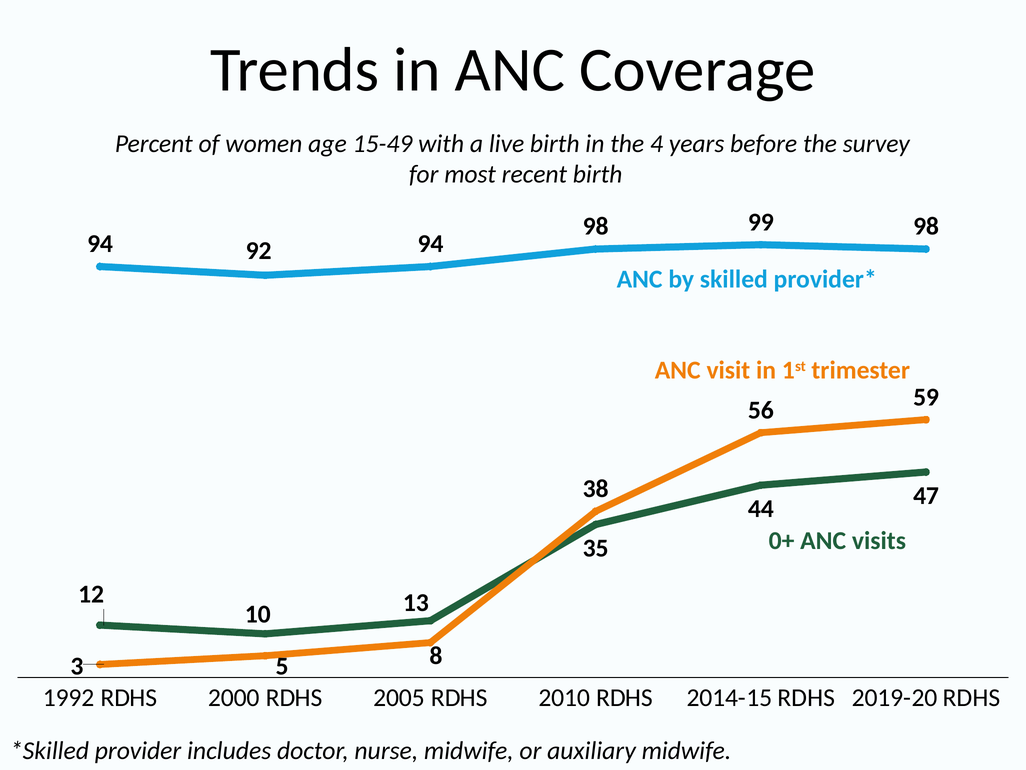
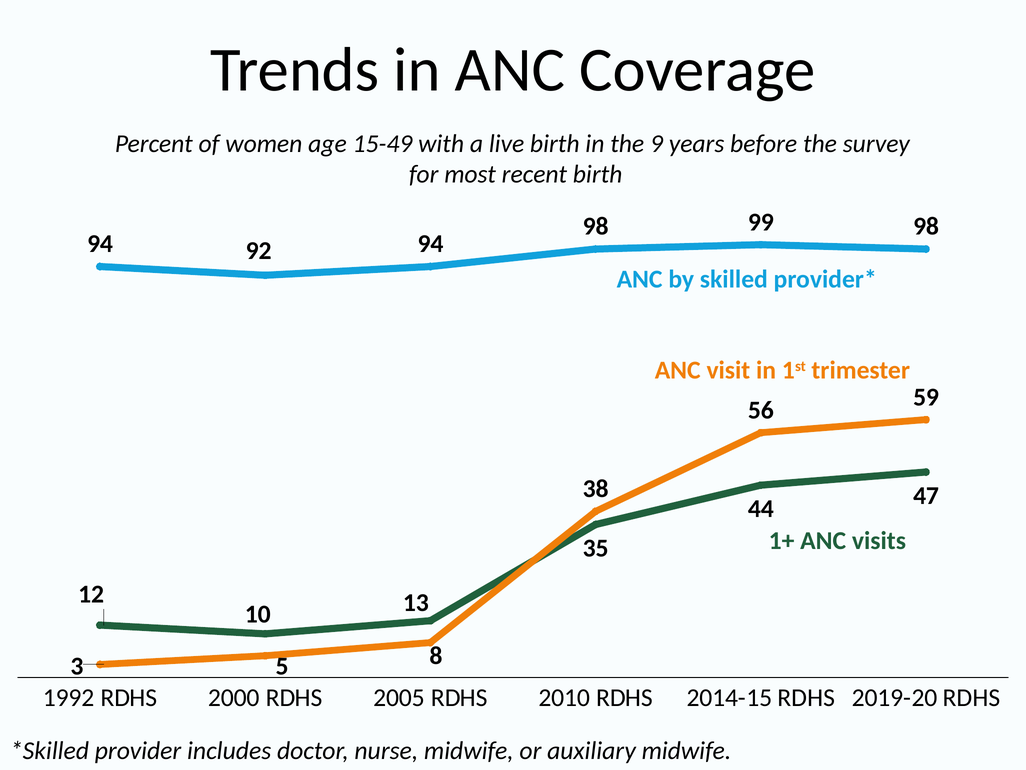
4: 4 -> 9 (657, 144)
0+: 0+ -> 1+ (782, 540)
